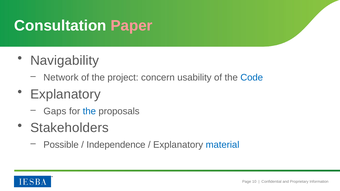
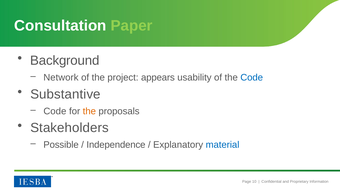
Paper colour: pink -> light green (132, 26)
Navigability: Navigability -> Background (65, 61)
concern: concern -> appears (158, 78)
Explanatory: Explanatory -> Substantive (65, 94)
Gaps: Gaps -> Code (55, 111)
the colour: blue -> orange (89, 111)
